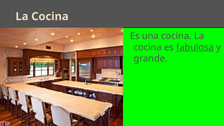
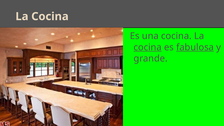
cocina underline: none -> present (148, 47)
